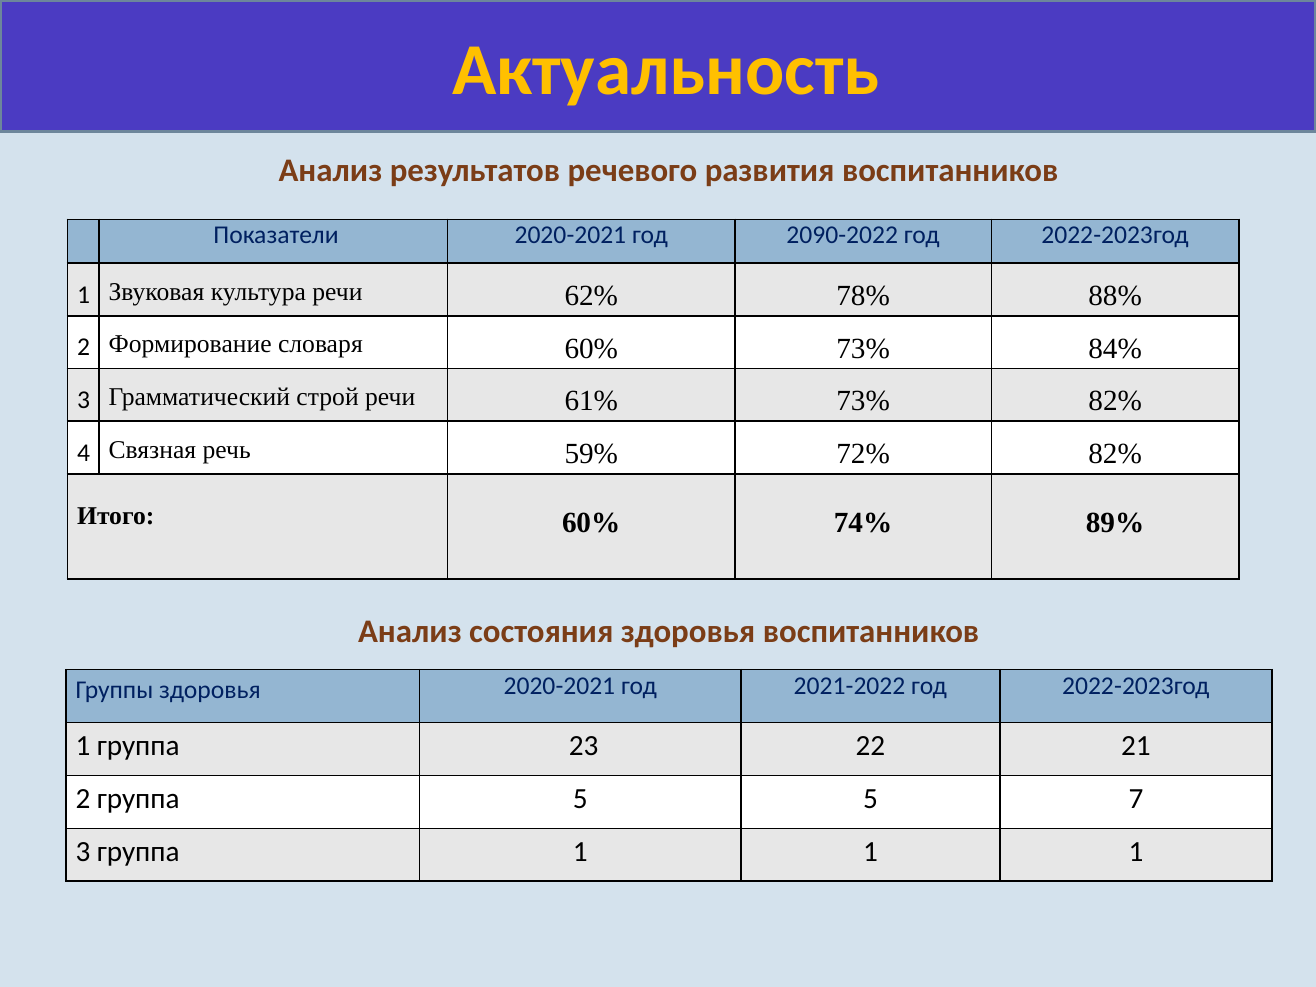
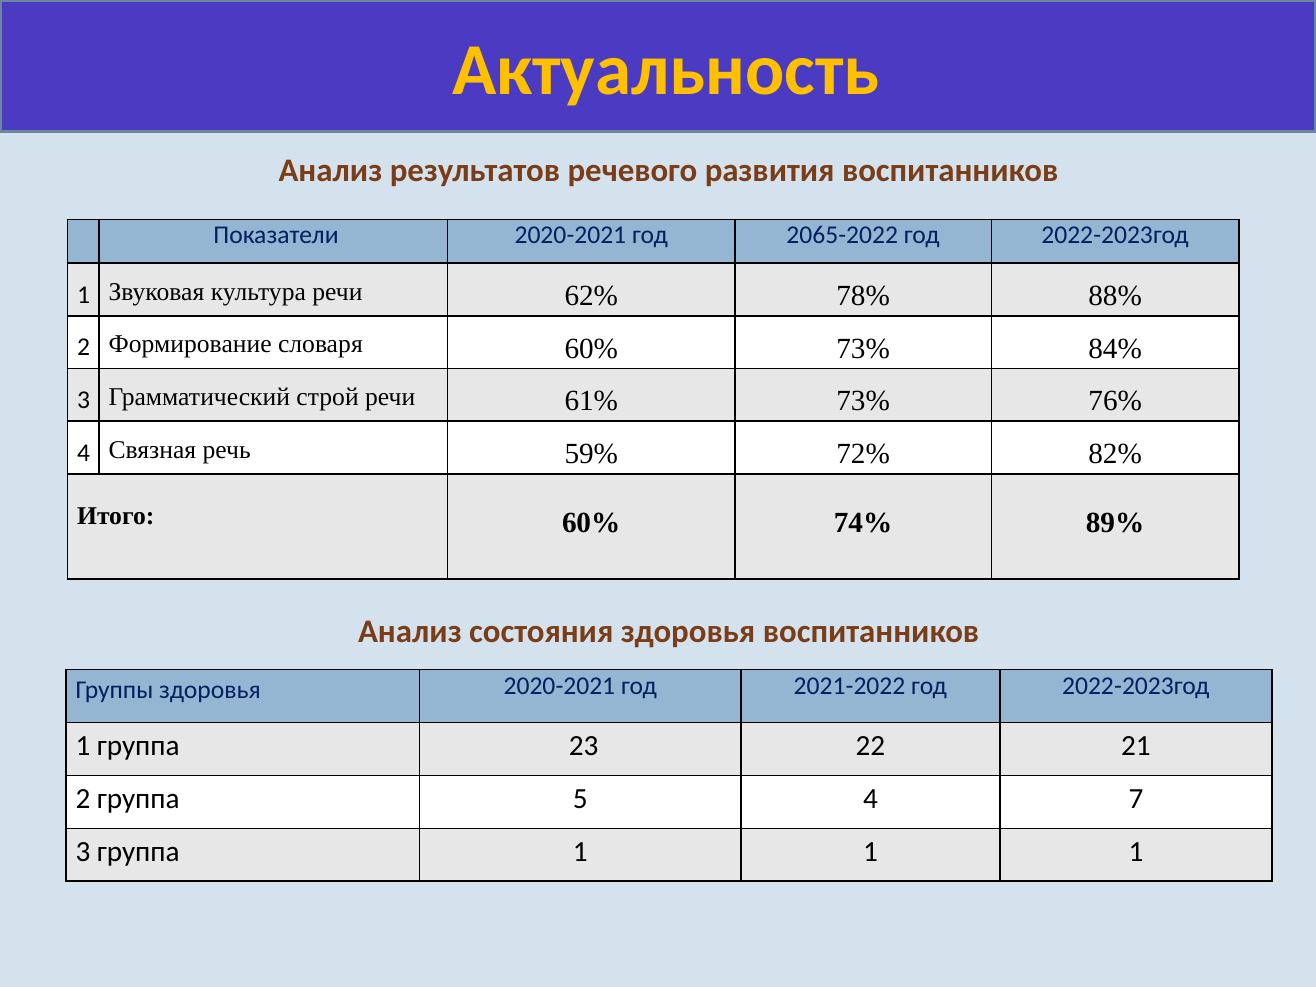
2090-2022: 2090-2022 -> 2065-2022 (842, 235)
73% 82%: 82% -> 76% (1115, 401)
5 5: 5 -> 4 (870, 799)
